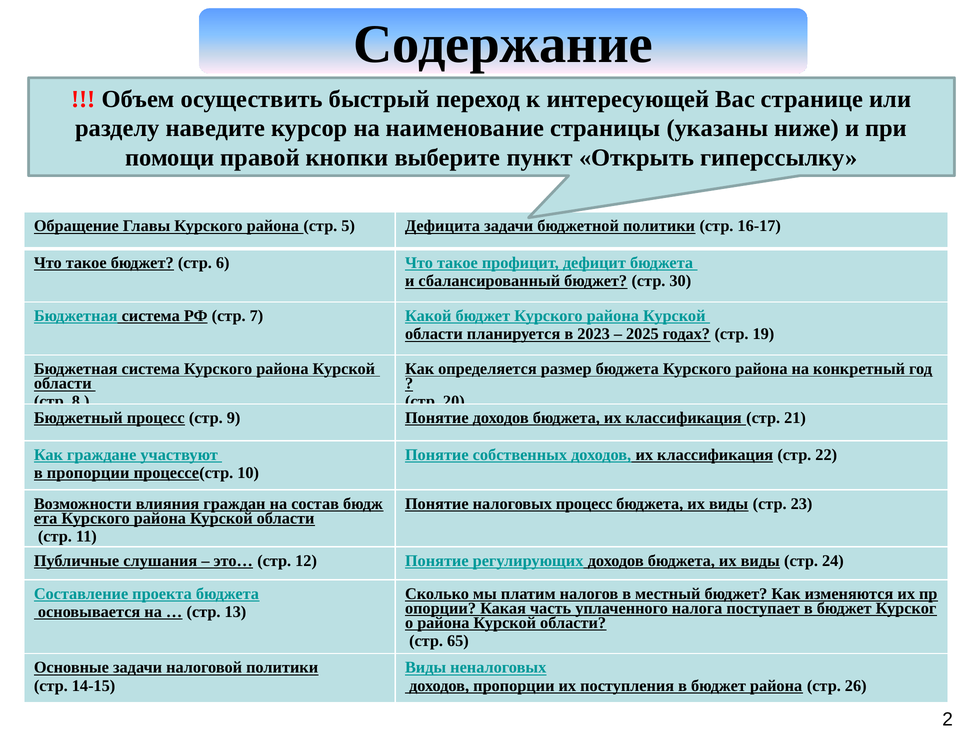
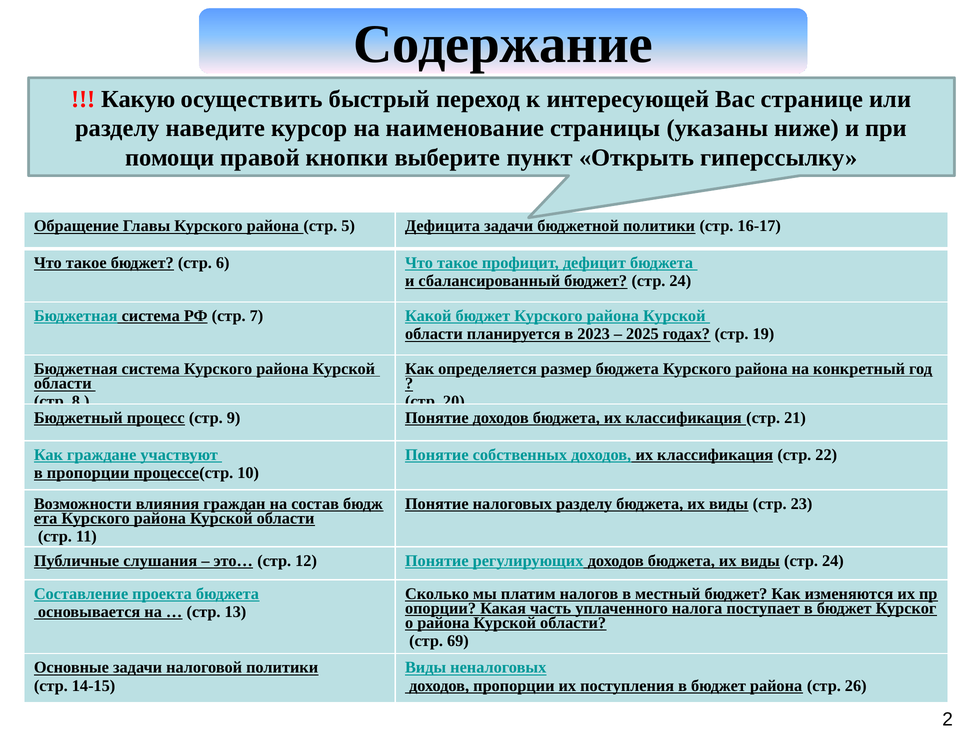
Объем: Объем -> Какую (138, 99)
бюджет стр 30: 30 -> 24 (680, 281)
налоговых процесс: процесс -> разделу (584, 504)
65: 65 -> 69 (458, 641)
